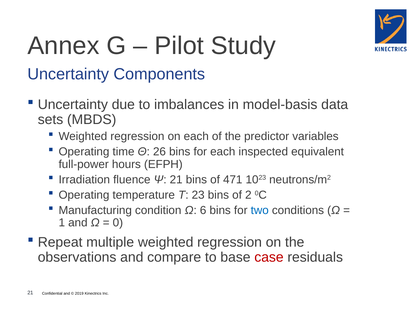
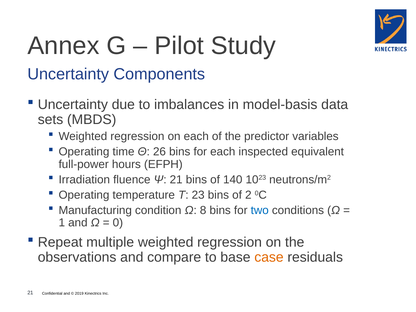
471: 471 -> 140 (233, 180)
6: 6 -> 8 (203, 210)
case colour: red -> orange (269, 257)
